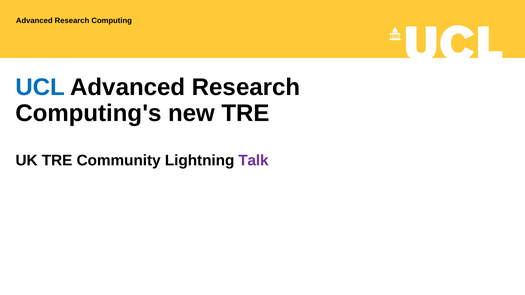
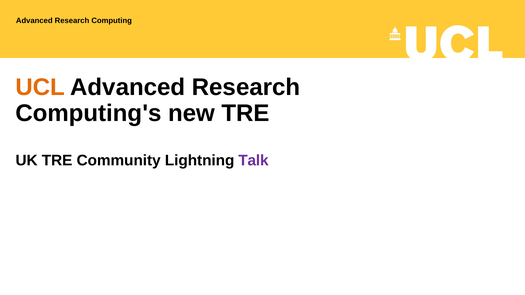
UCL colour: blue -> orange (40, 87)
